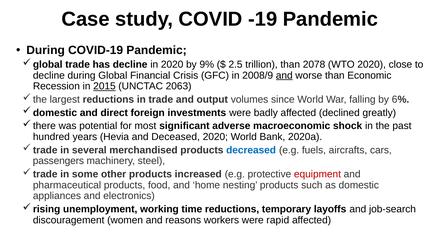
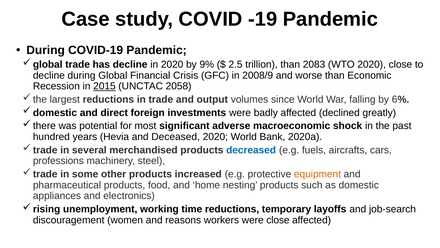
2078: 2078 -> 2083 (314, 64)
and underline: present -> none (284, 75)
2063: 2063 -> 2058 (179, 86)
passengers: passengers -> professions (58, 161)
equipment colour: red -> orange (317, 174)
were rapid: rapid -> close (278, 220)
